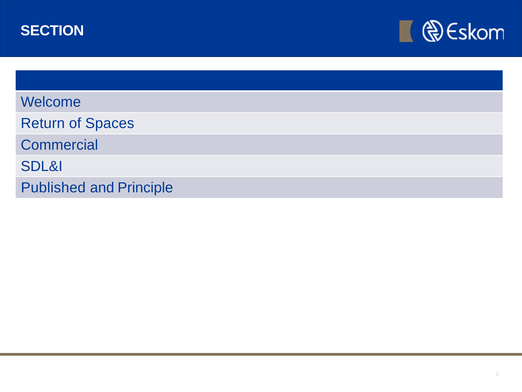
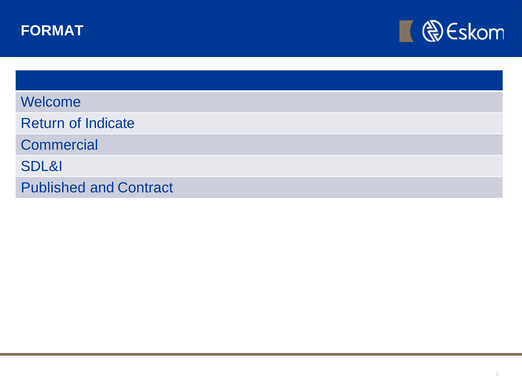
SECTION: SECTION -> FORMAT (52, 31)
Spaces: Spaces -> Indicate (110, 123)
Principle: Principle -> Contract (145, 187)
